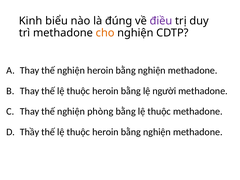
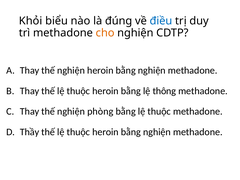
Kinh: Kinh -> Khỏi (31, 21)
điều colour: purple -> blue (161, 21)
người: người -> thông (164, 91)
